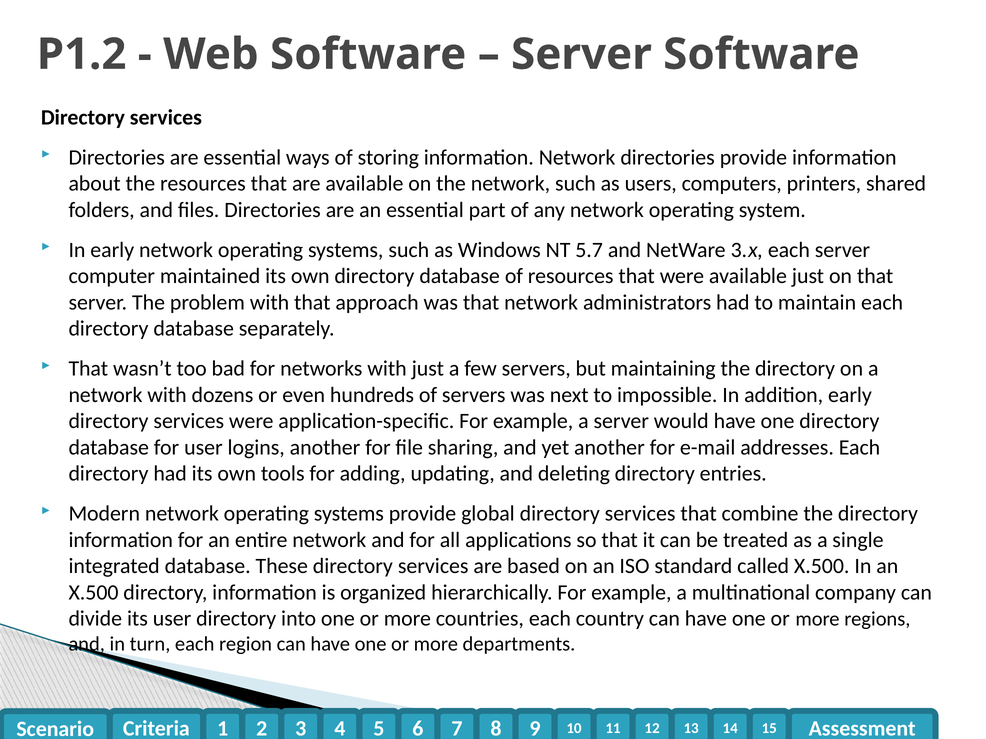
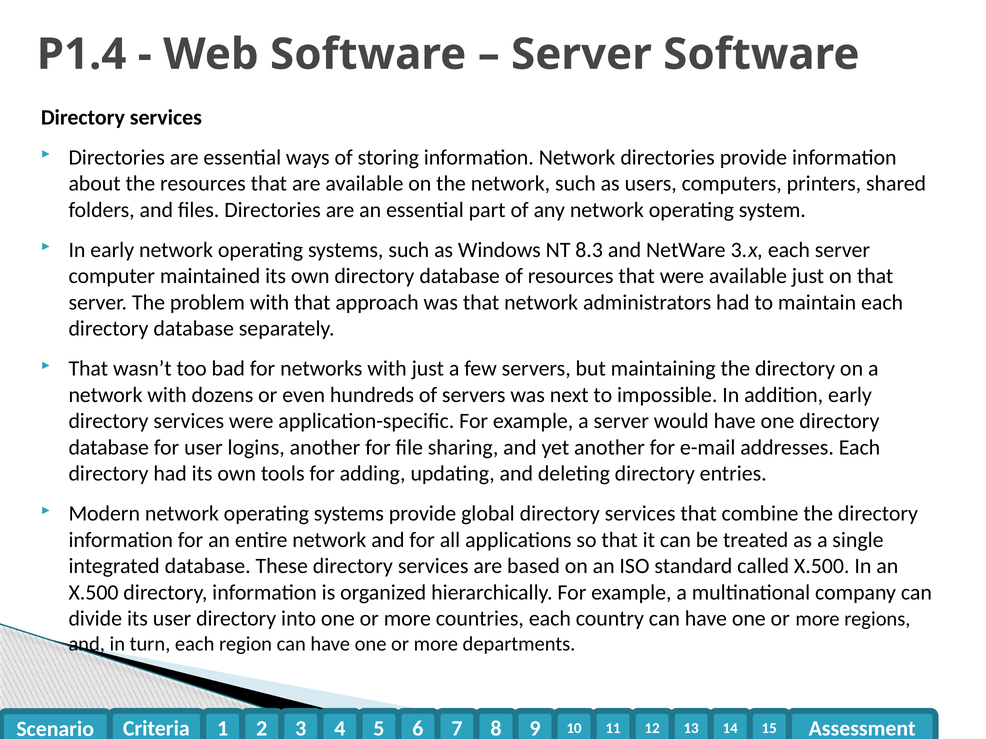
P1.2: P1.2 -> P1.4 (82, 54)
5.7: 5.7 -> 8.3 (589, 250)
